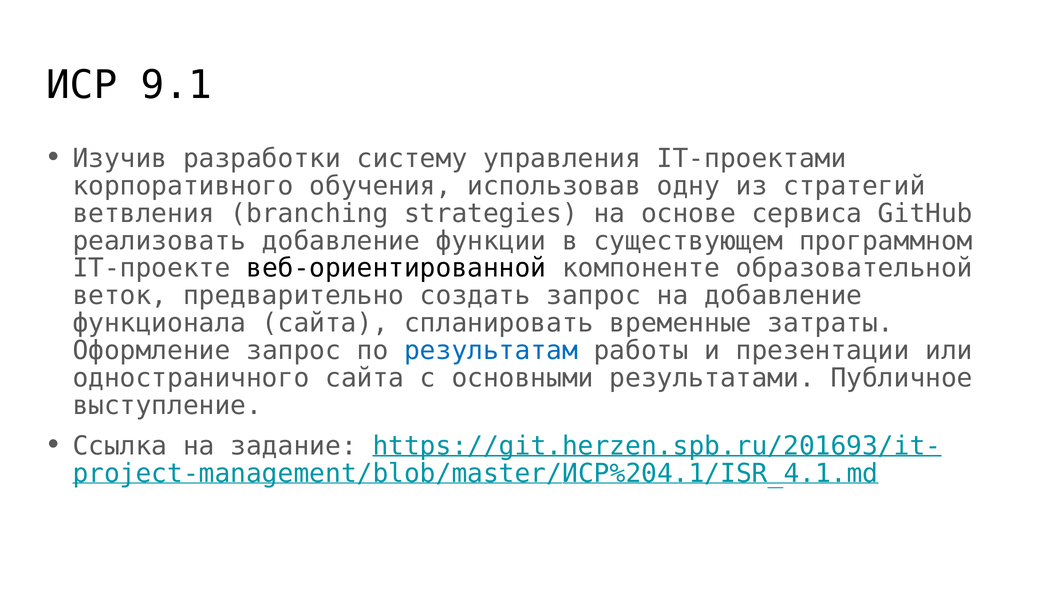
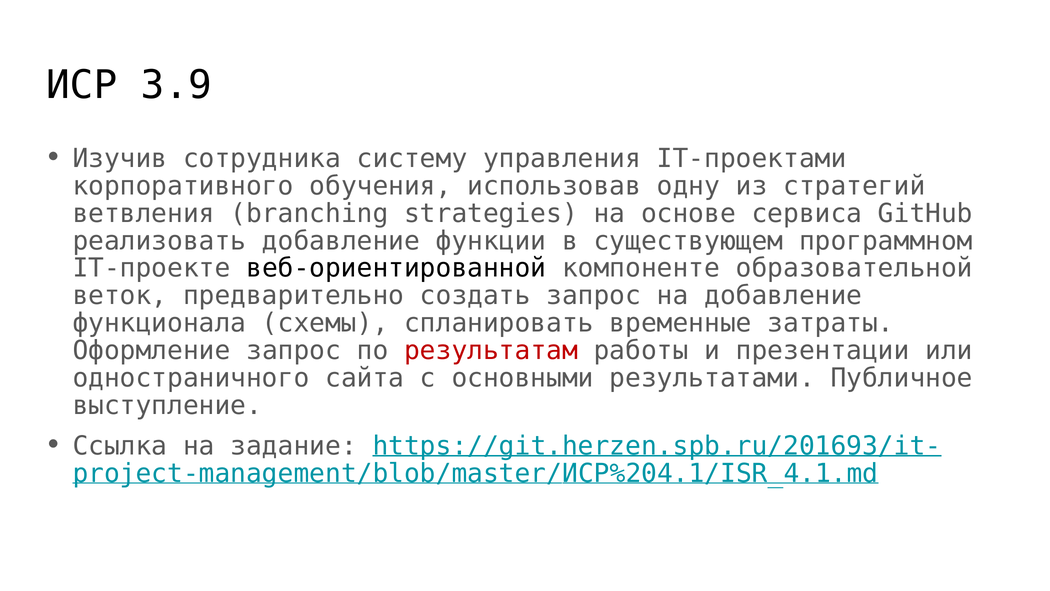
9.1: 9.1 -> 3.9 (177, 85)
разработки: разработки -> сотрудника (262, 158)
функционала сайта: сайта -> схемы (325, 323)
результатам colour: blue -> red (491, 350)
